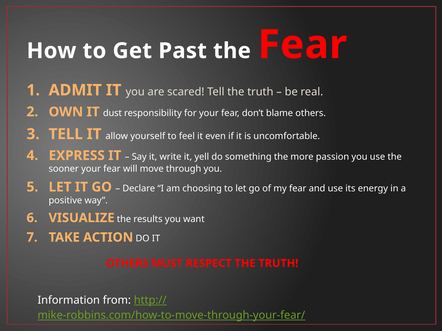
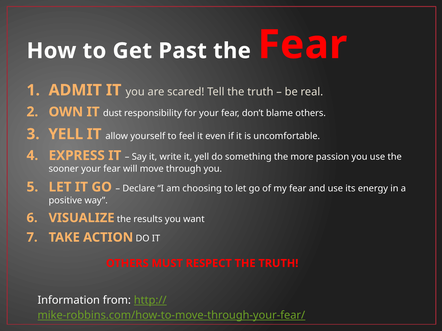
TELL: TELL -> YELL (66, 134)
